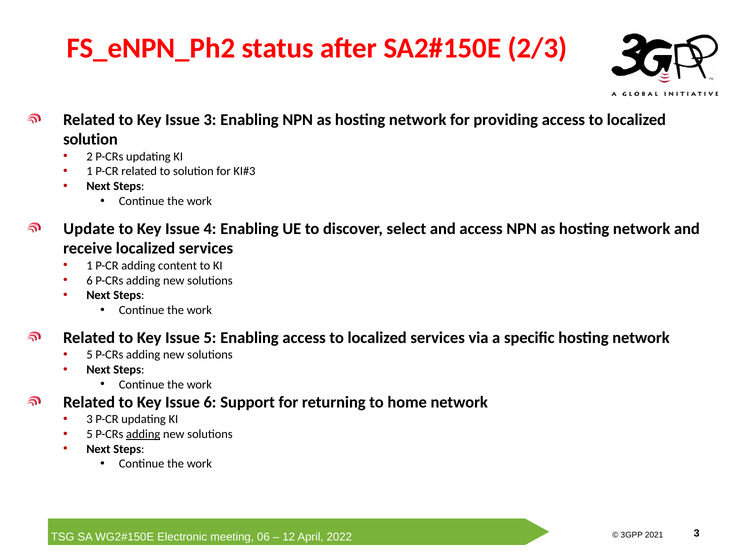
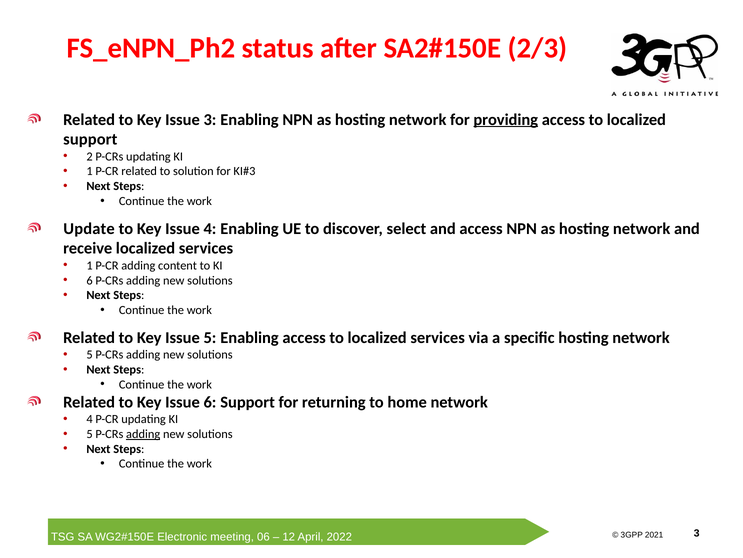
providing underline: none -> present (506, 119)
solution: solution -> support (90, 139)
3: 3 -> 4 (90, 419)
